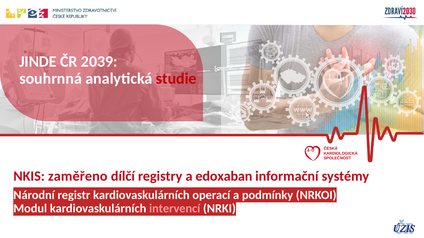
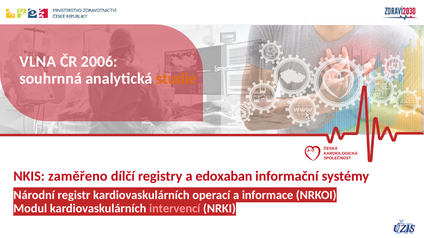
JINDE: JINDE -> VLNA (38, 62)
2039: 2039 -> 2006 (99, 62)
studie colour: red -> orange (176, 79)
podmínky: podmínky -> informace (268, 195)
